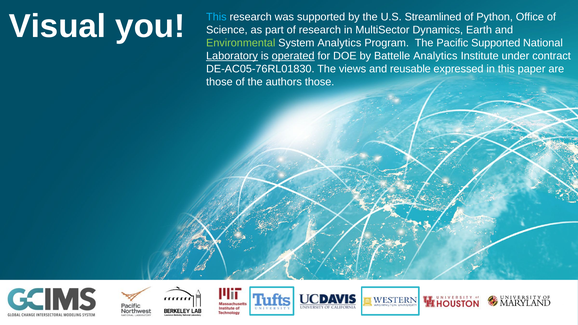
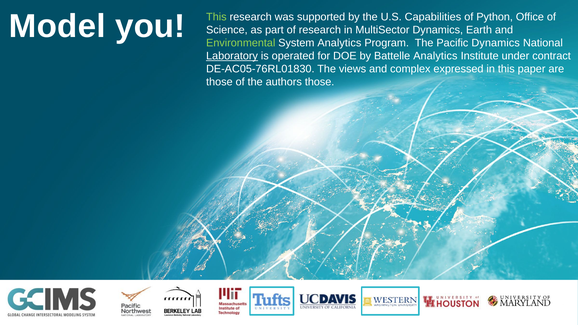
Visual: Visual -> Model (57, 26)
This colour: light blue -> light green (216, 17)
Streamlined: Streamlined -> Capabilities (433, 17)
Pacific Supported: Supported -> Dynamics (496, 43)
operated underline: present -> none (293, 56)
reusable: reusable -> complex (410, 69)
